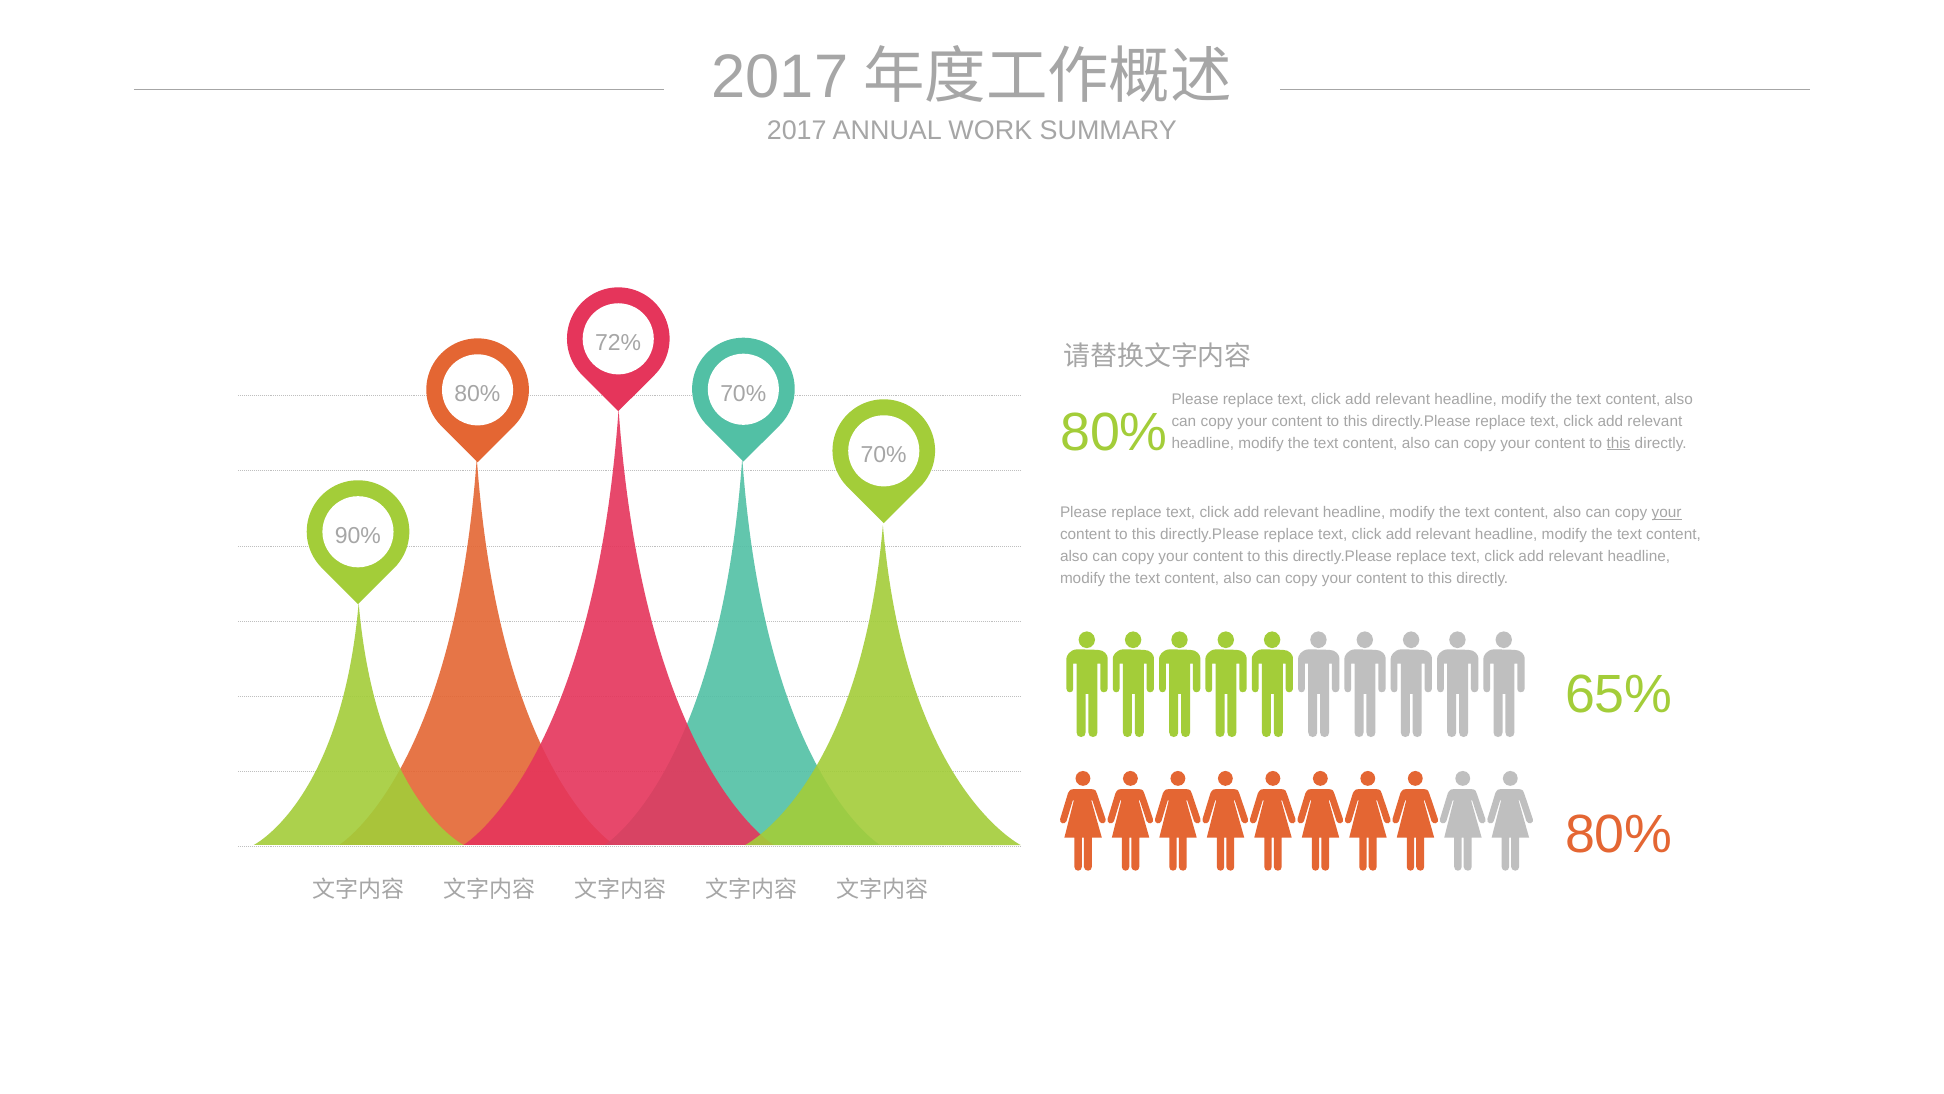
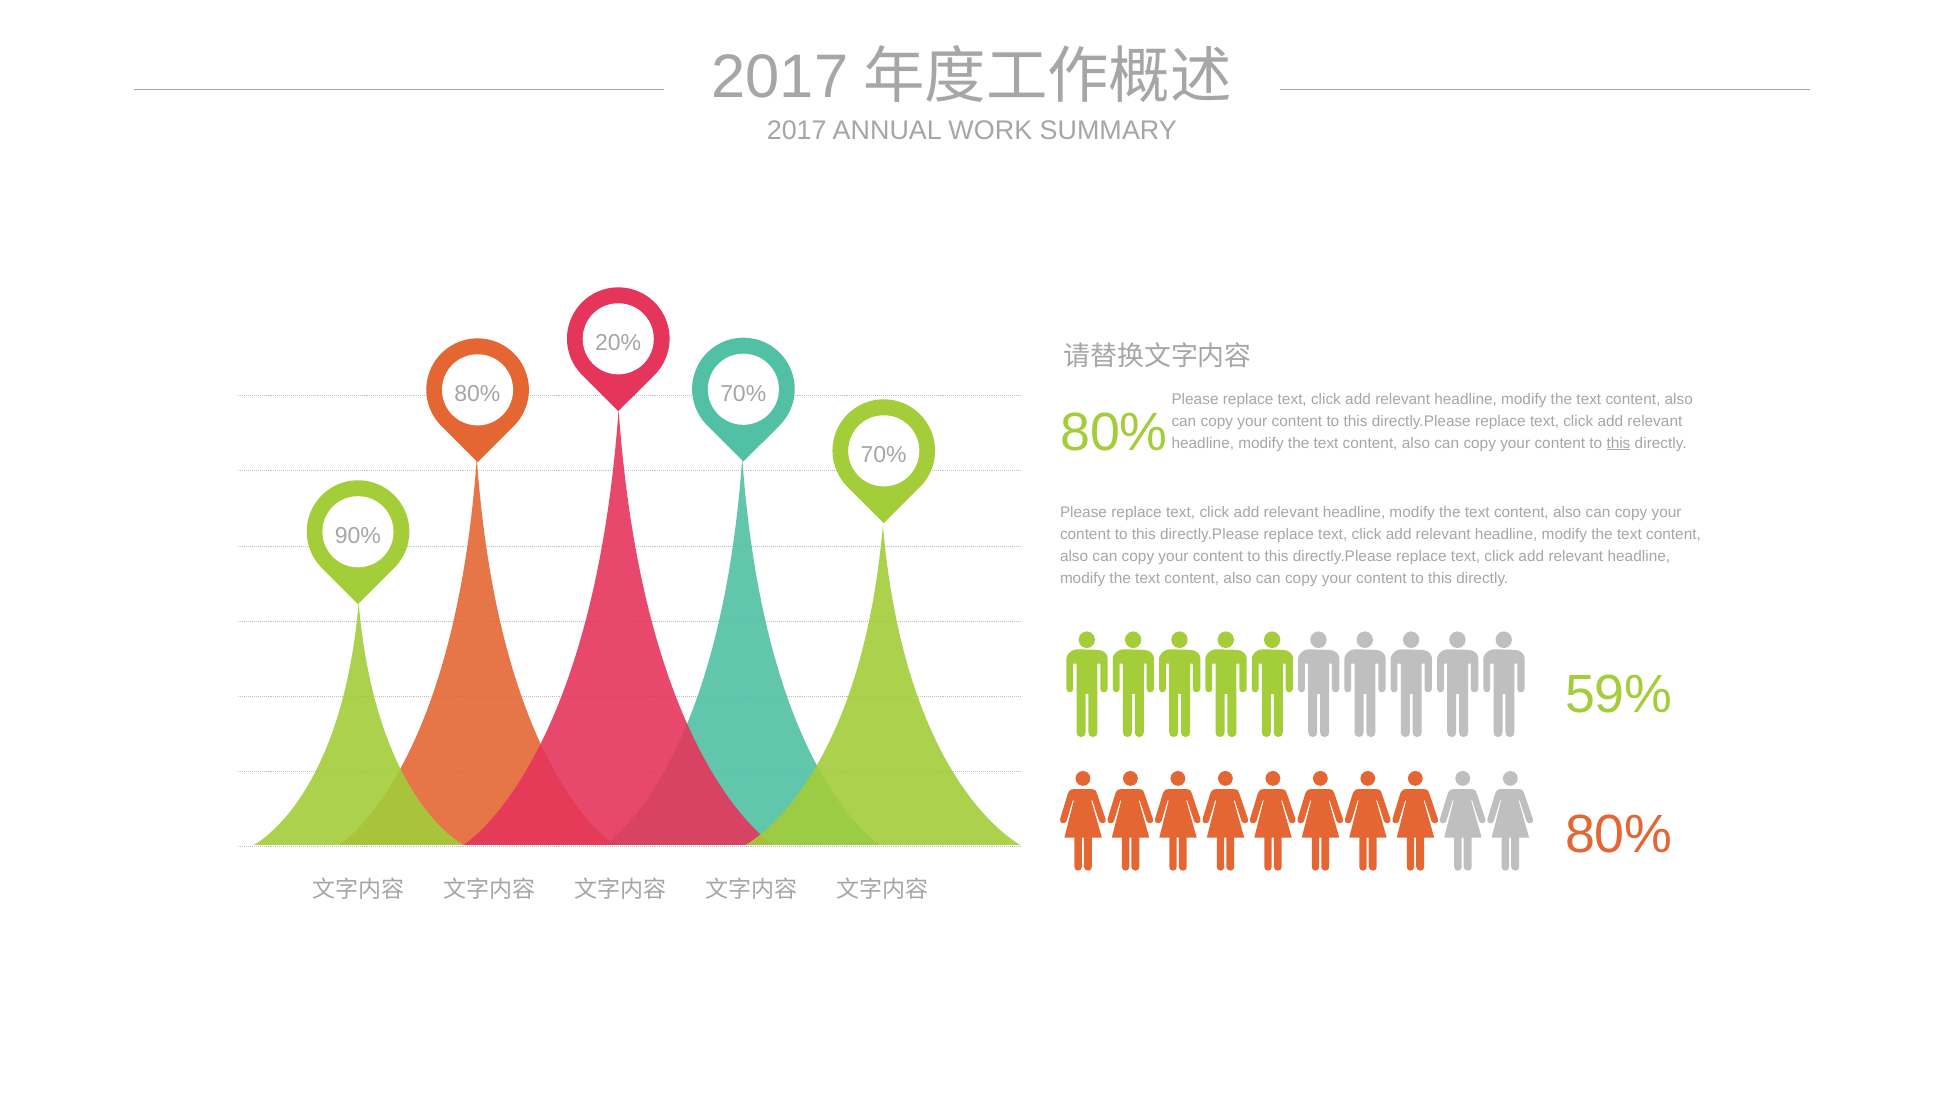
72%: 72% -> 20% (618, 343)
your underline: present -> none (1667, 512)
65%: 65% -> 59% (1619, 694)
